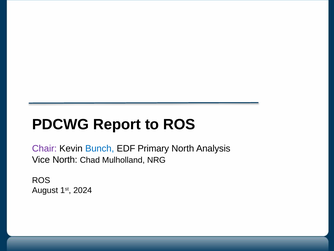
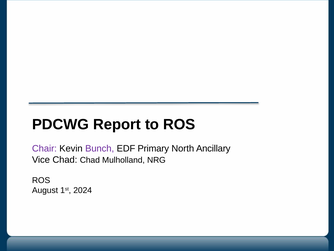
Bunch colour: blue -> purple (100, 148)
Analysis: Analysis -> Ancillary (213, 148)
Vice North: North -> Chad (65, 159)
